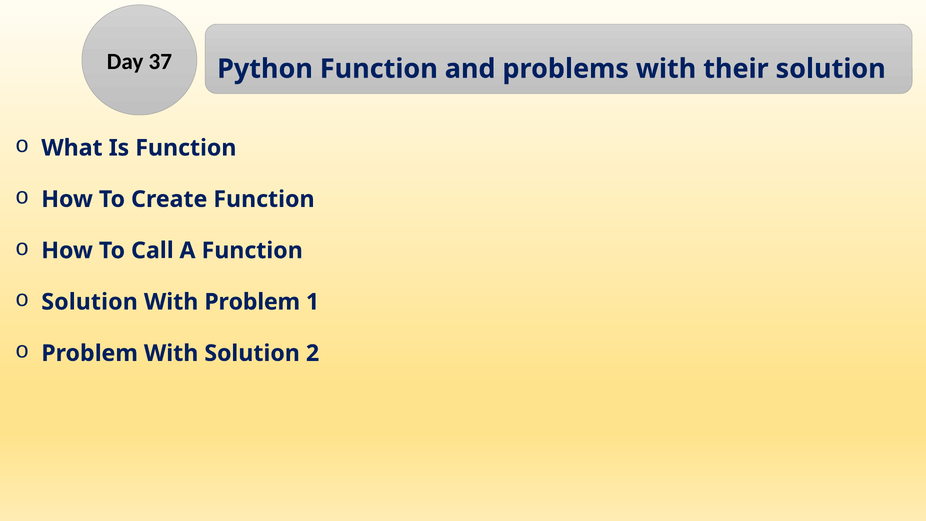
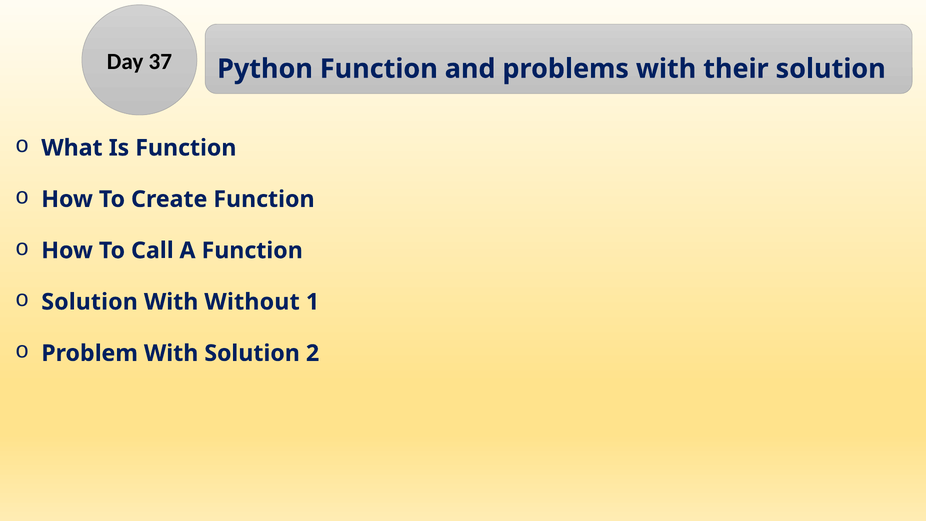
With Problem: Problem -> Without (252, 302)
